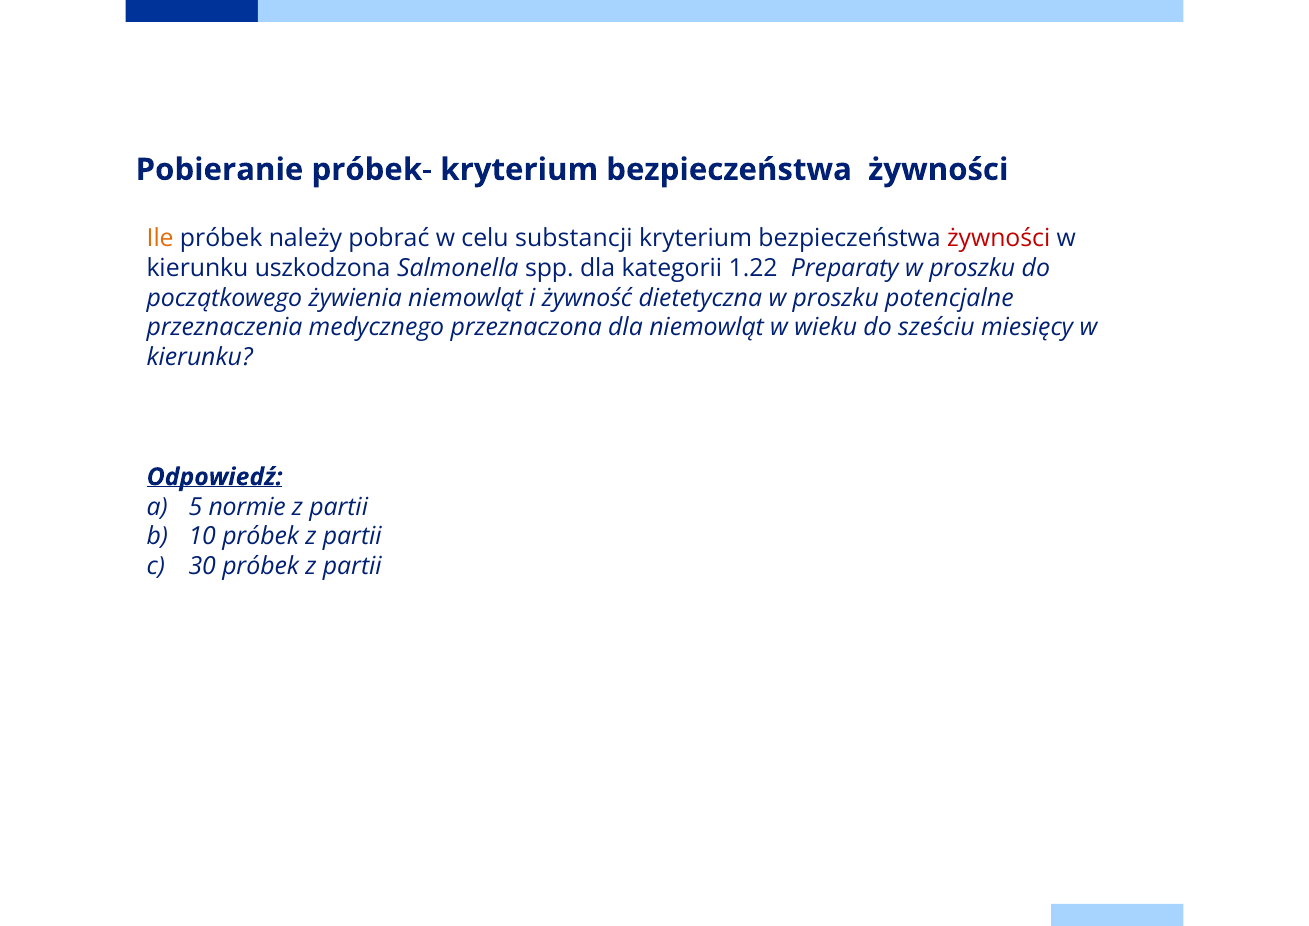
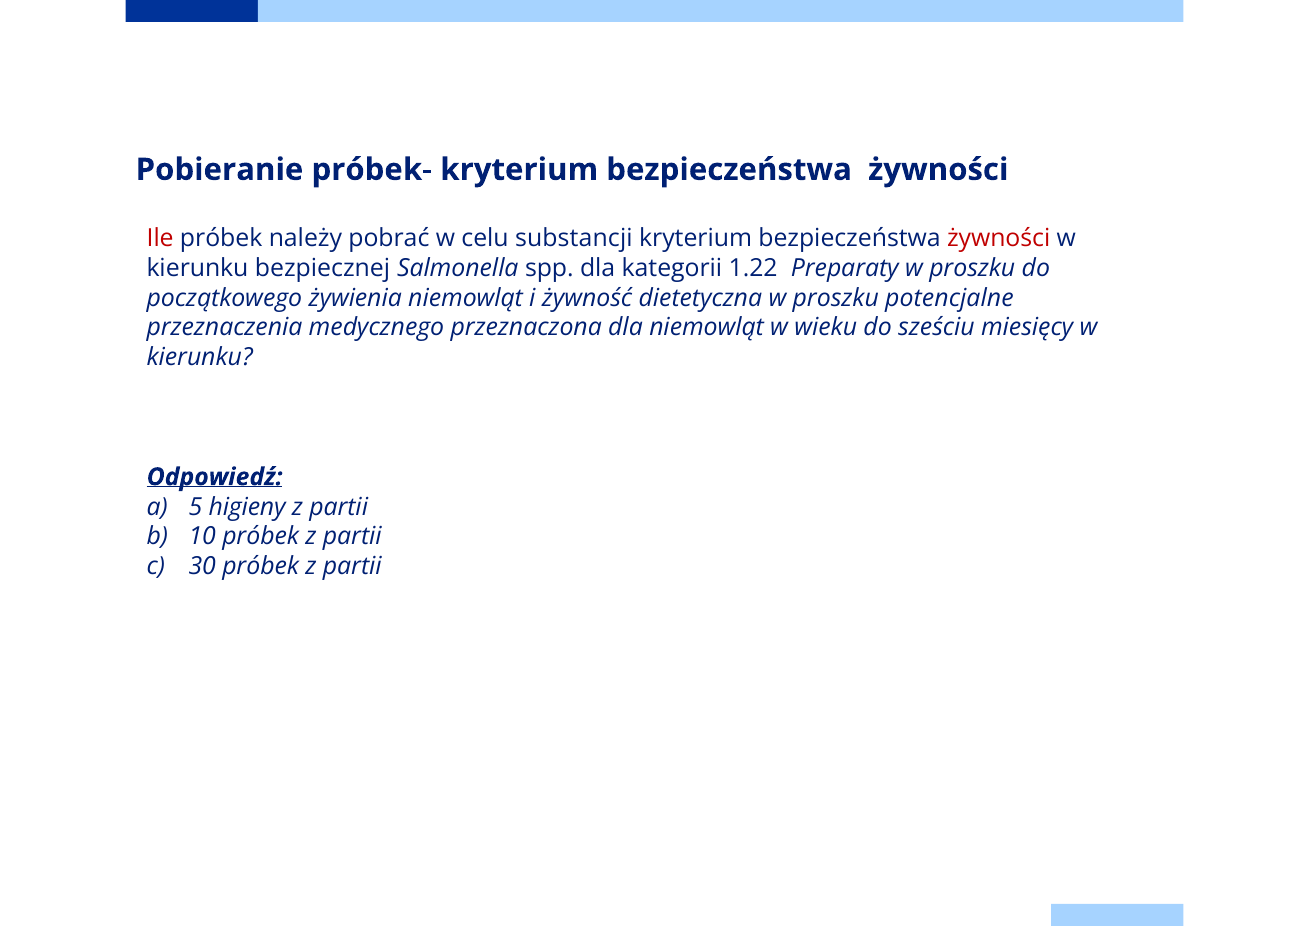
Ile colour: orange -> red (160, 238)
uszkodzona: uszkodzona -> bezpiecznej (323, 268)
normie: normie -> higieny (247, 507)
